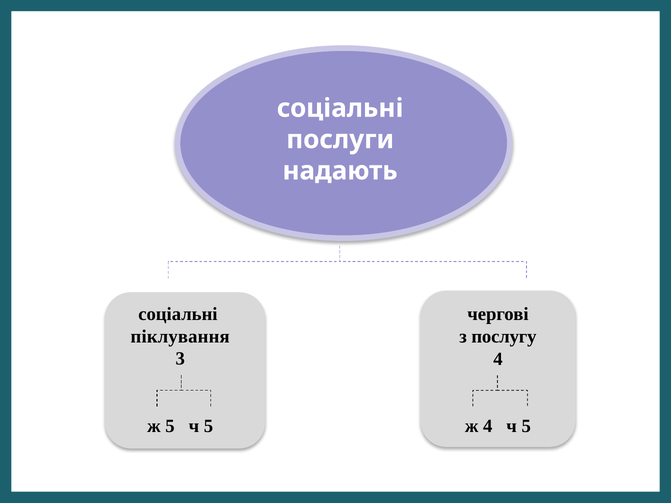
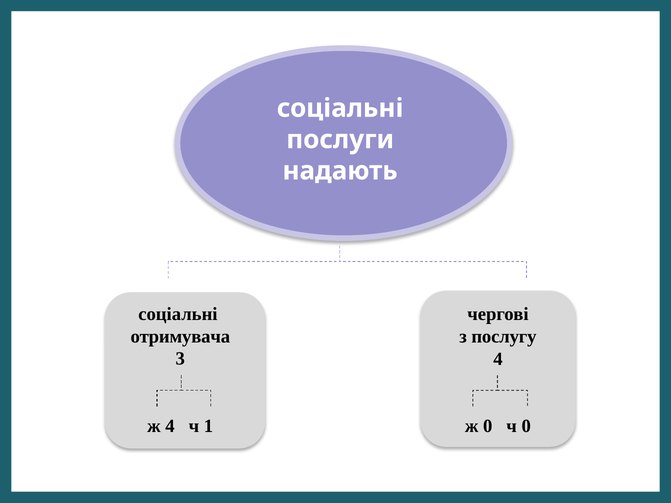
піклування: піклування -> отримувача (180, 337)
ж 5: 5 -> 4 (170, 426)
5: 5 -> 1 (209, 426)
ж 4: 4 -> 0 (488, 426)
5: 5 -> 0 (526, 426)
